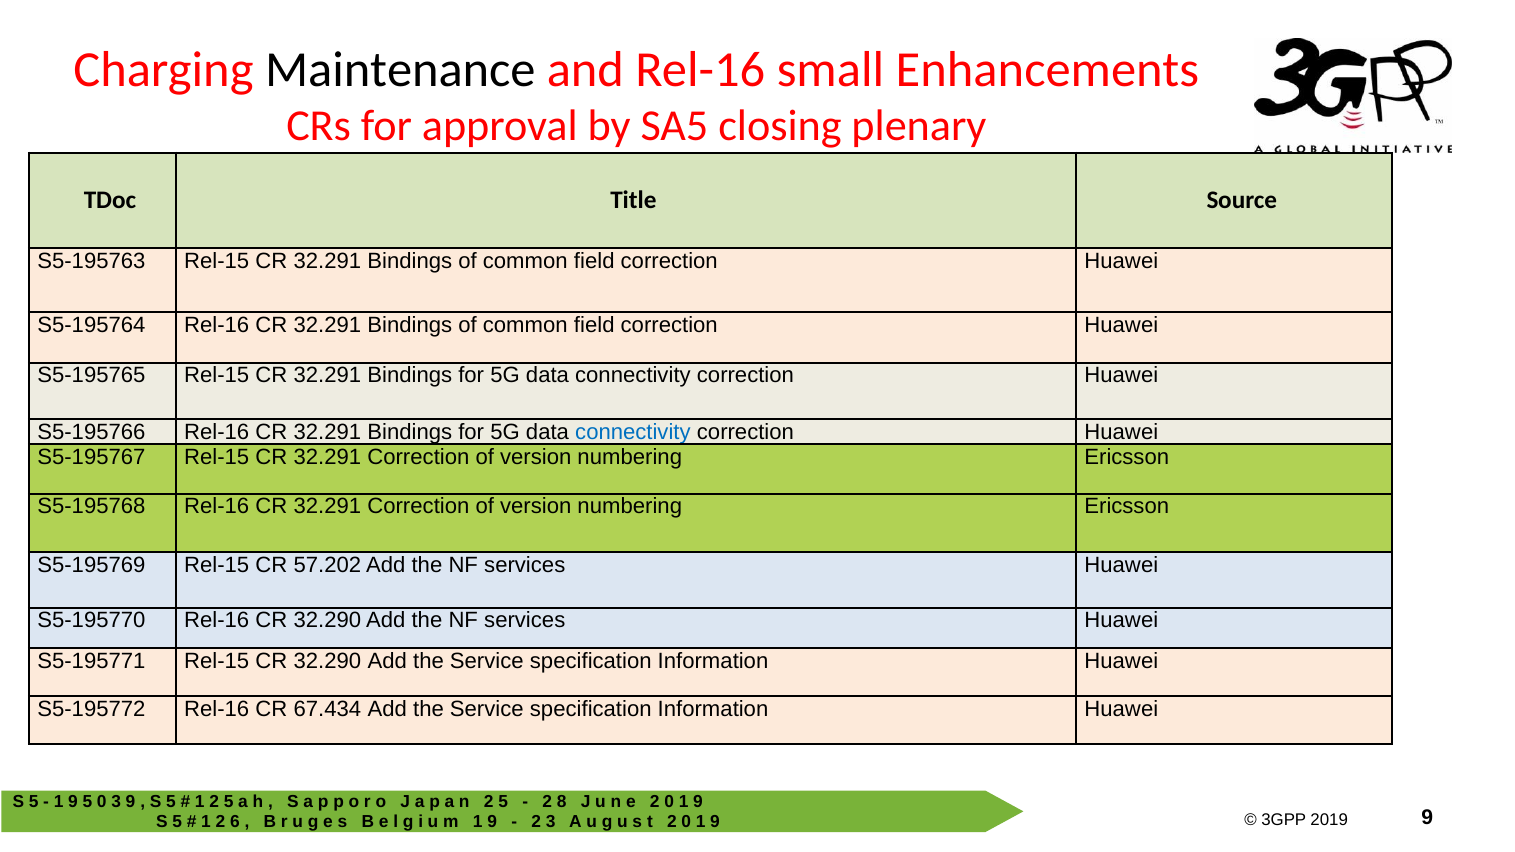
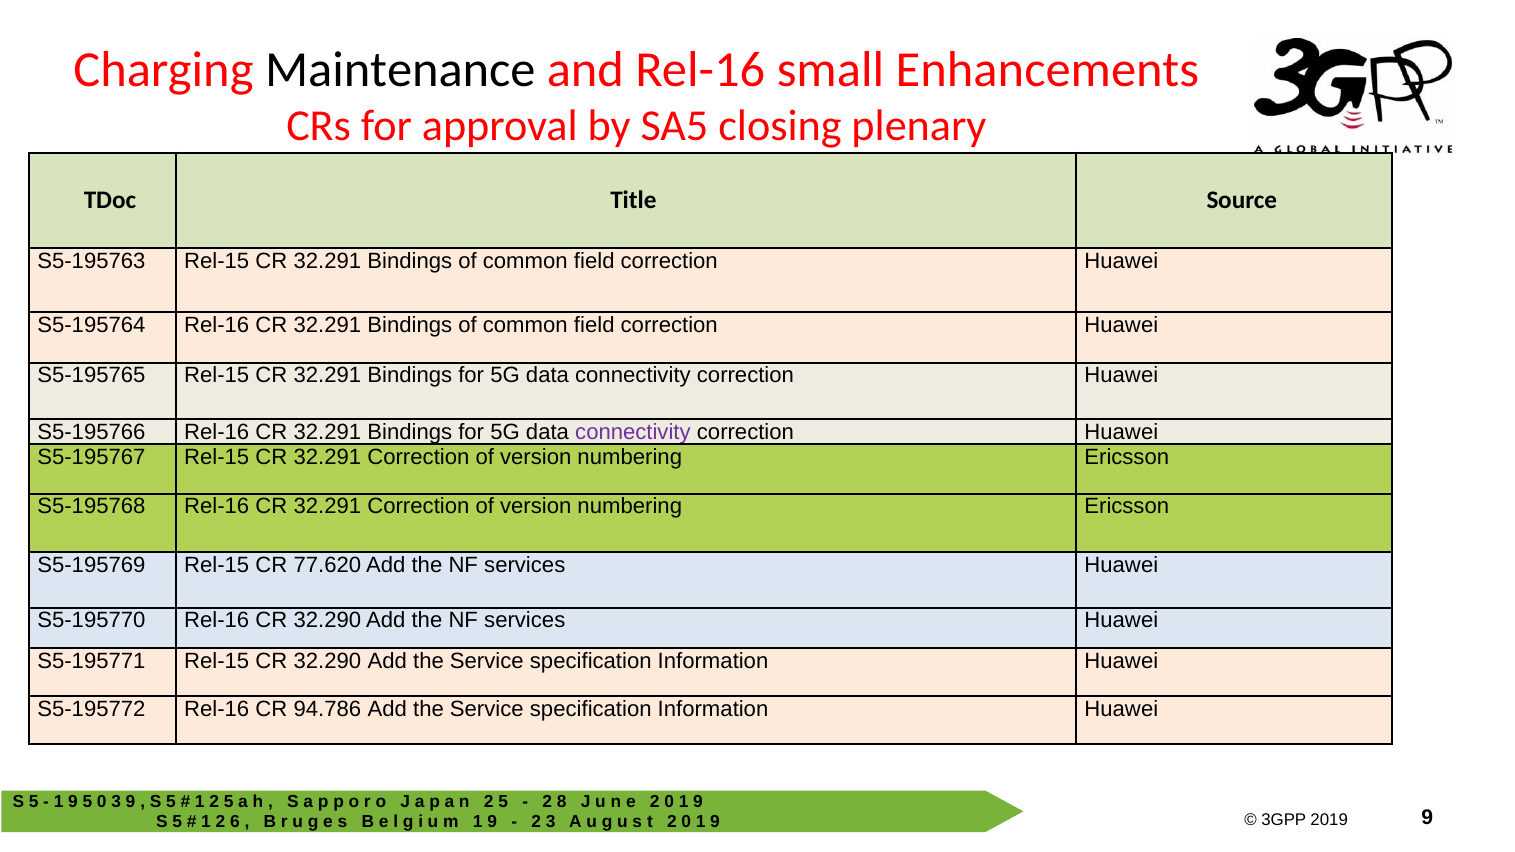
connectivity colour: blue -> purple (633, 432)
57.202: 57.202 -> 77.620 (327, 565)
67.434: 67.434 -> 94.786 (327, 709)
